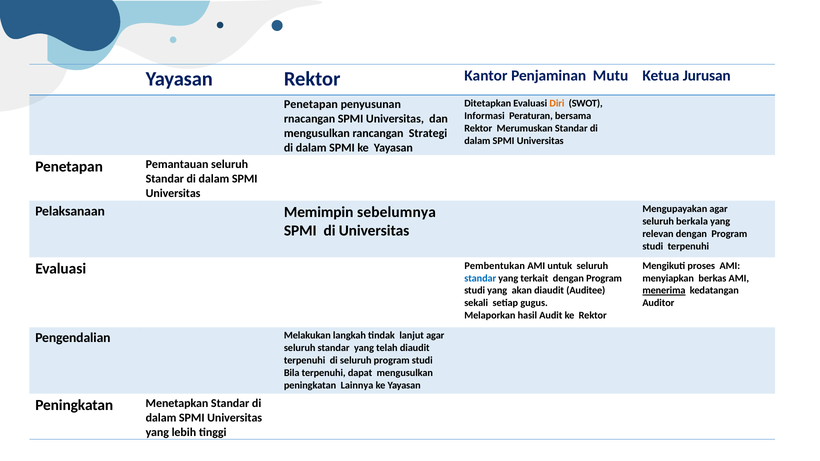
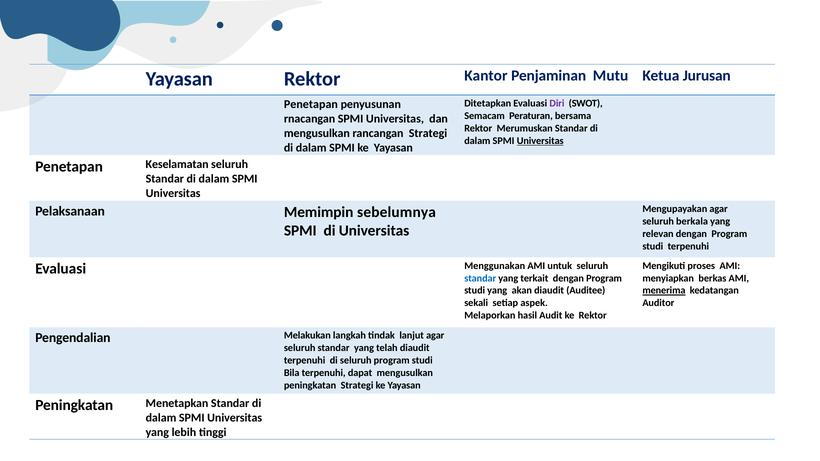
Diri colour: orange -> purple (557, 103)
Informasi: Informasi -> Semacam (485, 116)
Universitas underline: none -> present (540, 141)
Pemantauan: Pemantauan -> Keselamatan (177, 164)
Pembentukan: Pembentukan -> Menggunakan (495, 266)
gugus: gugus -> aspek (534, 303)
peningkatan Lainnya: Lainnya -> Strategi (357, 386)
